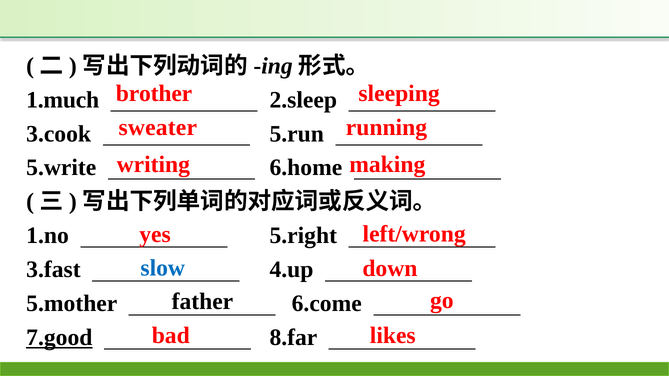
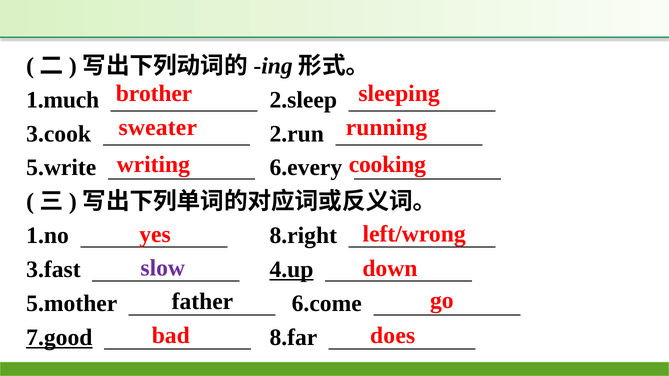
5.run: 5.run -> 2.run (297, 134)
making: making -> cooking (387, 165)
6.home: 6.home -> 6.every (306, 168)
5.right: 5.right -> 8.right (303, 236)
slow colour: blue -> purple (163, 268)
4.up underline: none -> present (291, 270)
likes: likes -> does (393, 335)
